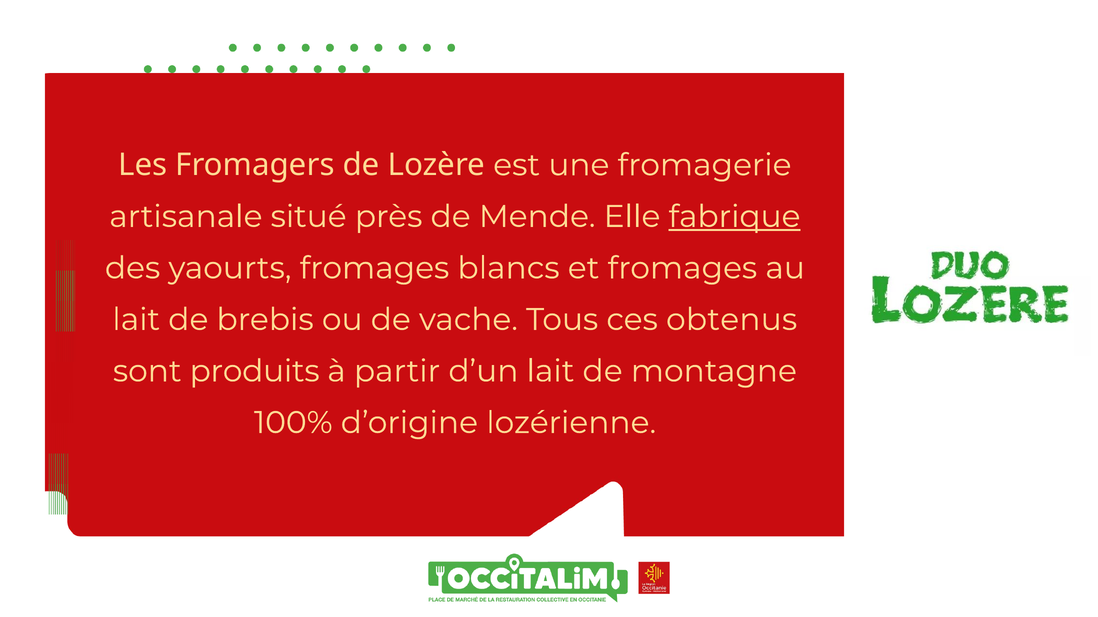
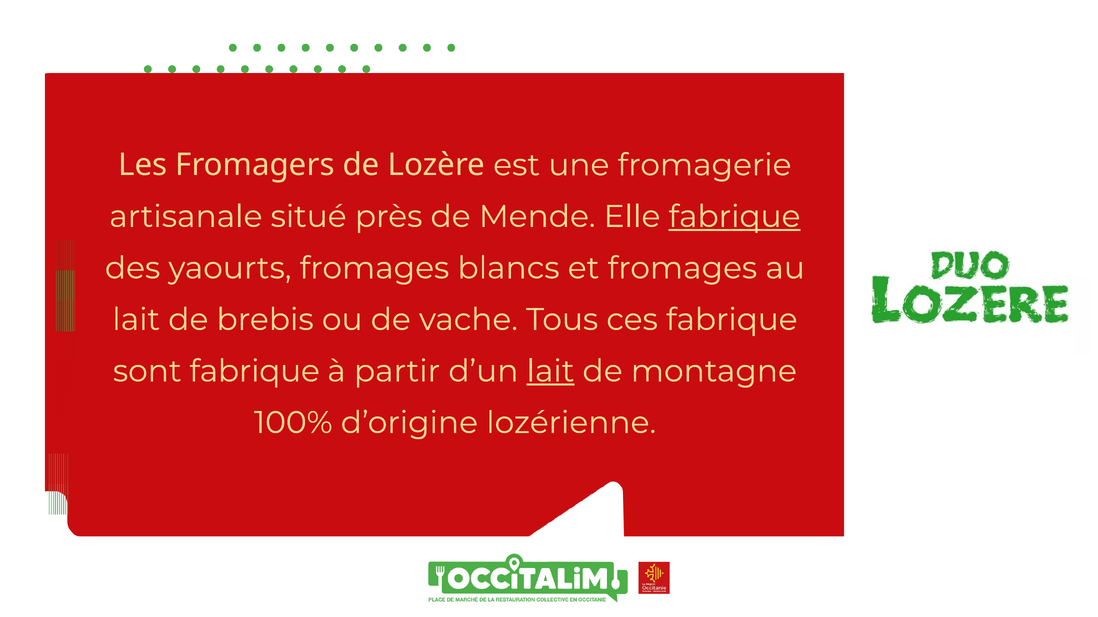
ces obtenus: obtenus -> fabrique (732, 320)
sont produits: produits -> fabrique (255, 372)
lait underline: none -> present (551, 372)
